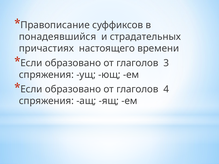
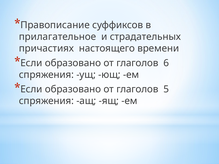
понадеявшийся: понадеявшийся -> прилагательное (58, 37)
3: 3 -> 6 (166, 63)
4: 4 -> 5 (166, 89)
